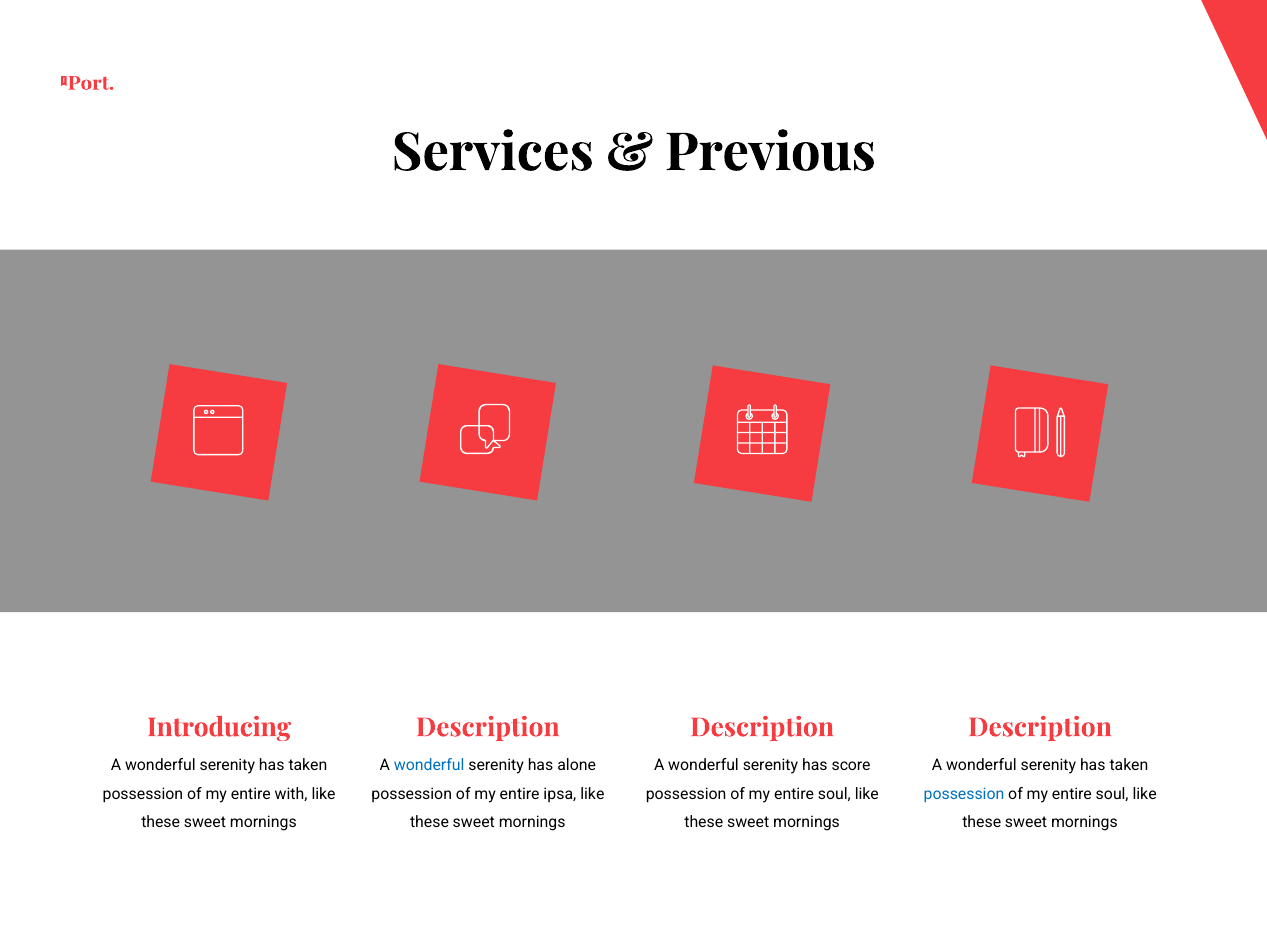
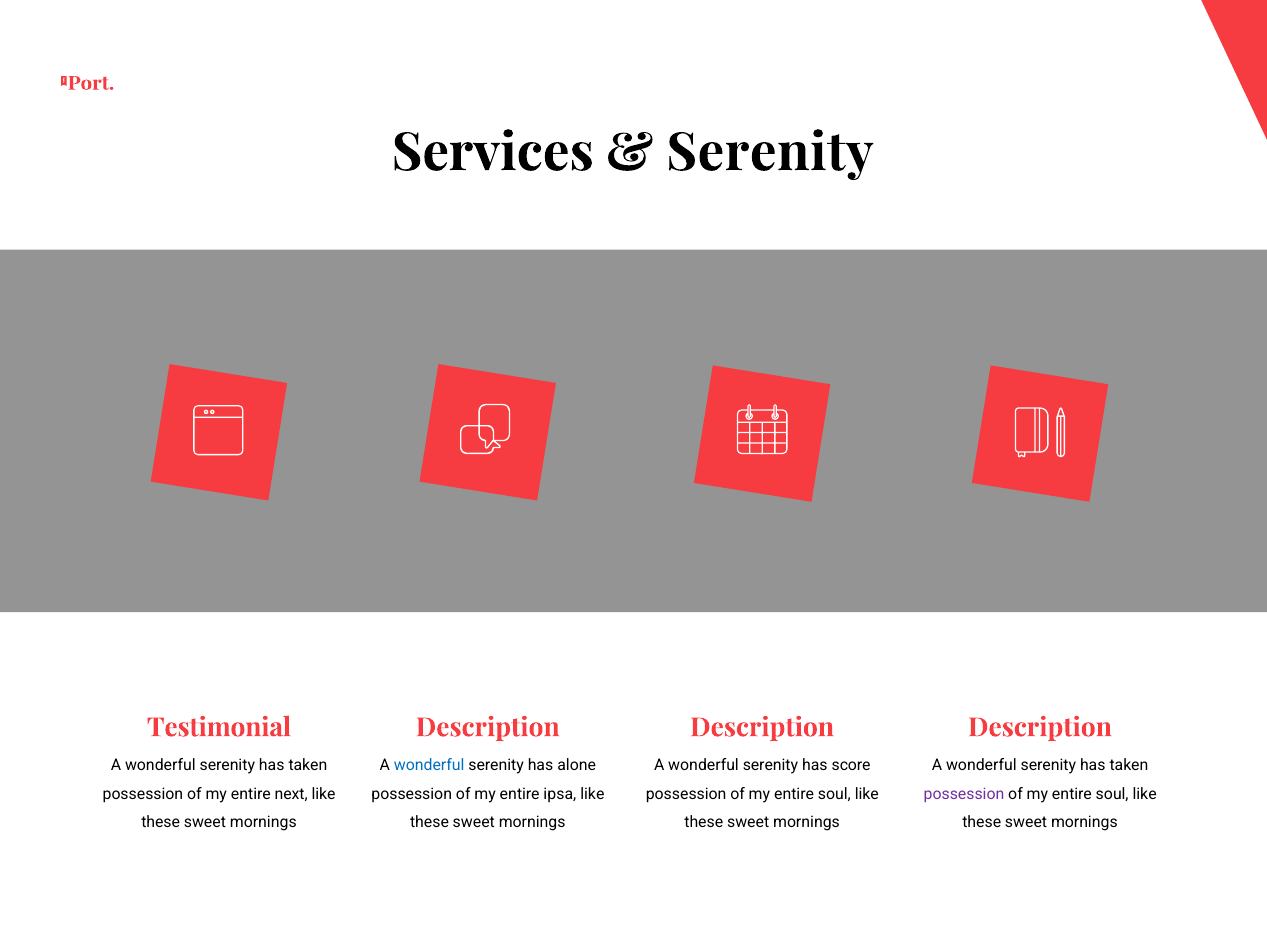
Previous: Previous -> Serenity (770, 153)
Introducing: Introducing -> Testimonial (219, 728)
with: with -> next (291, 794)
possession colour: blue -> purple (964, 794)
